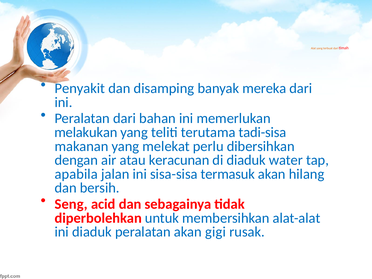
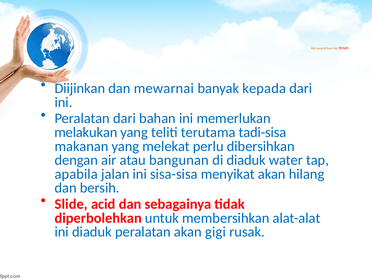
Penyakit: Penyakit -> Diijinkan (80, 88)
disamping: disamping -> mewarnai (164, 88)
mereka: mereka -> kepada (264, 88)
keracunan: keracunan -> bangunan (179, 160)
termasuk: termasuk -> menyikat (228, 174)
Seng: Seng -> Slide (71, 204)
